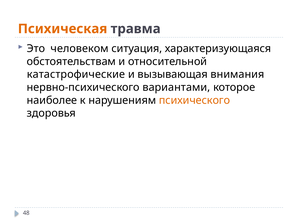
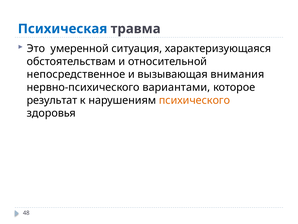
Психическая colour: orange -> blue (63, 29)
человеком: человеком -> умеренной (80, 48)
катастрофические: катастрофические -> непосредственное (76, 74)
наиболее: наиболее -> результат (52, 100)
